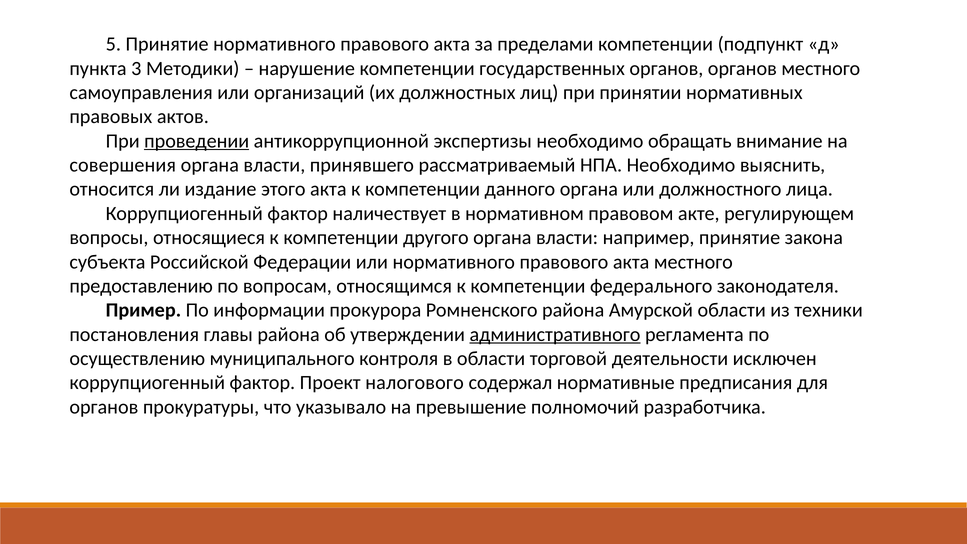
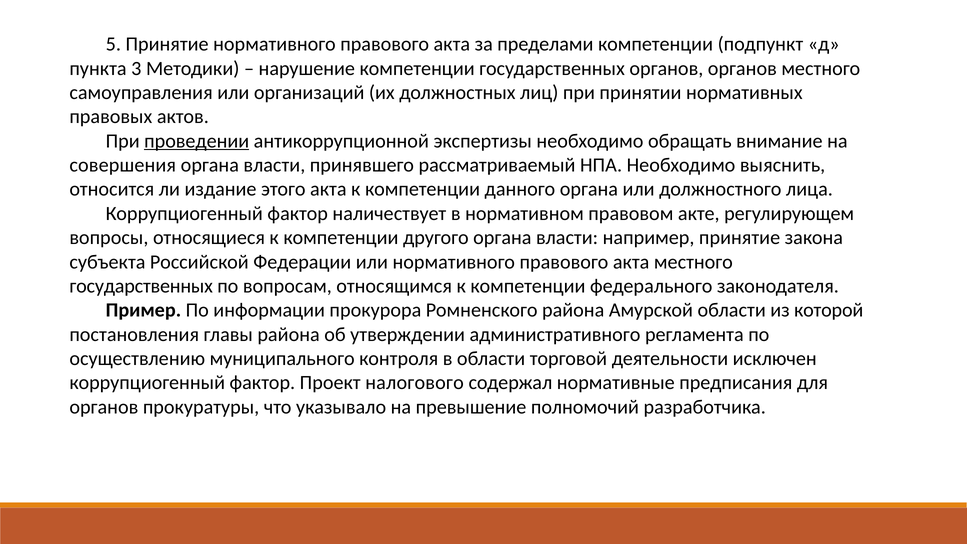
предоставлению: предоставлению -> государственных (141, 286)
техники: техники -> которой (829, 310)
административного underline: present -> none (555, 334)
